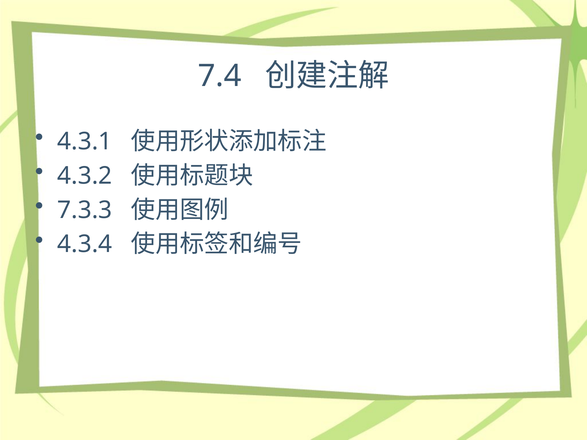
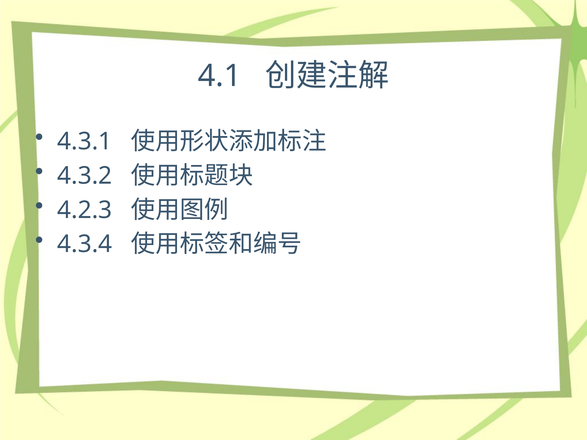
7.4: 7.4 -> 4.1 (220, 76)
7.3.3: 7.3.3 -> 4.2.3 (85, 210)
